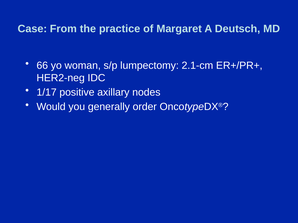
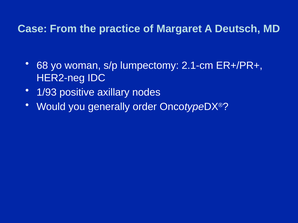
66: 66 -> 68 (42, 66)
1/17: 1/17 -> 1/93 (47, 92)
